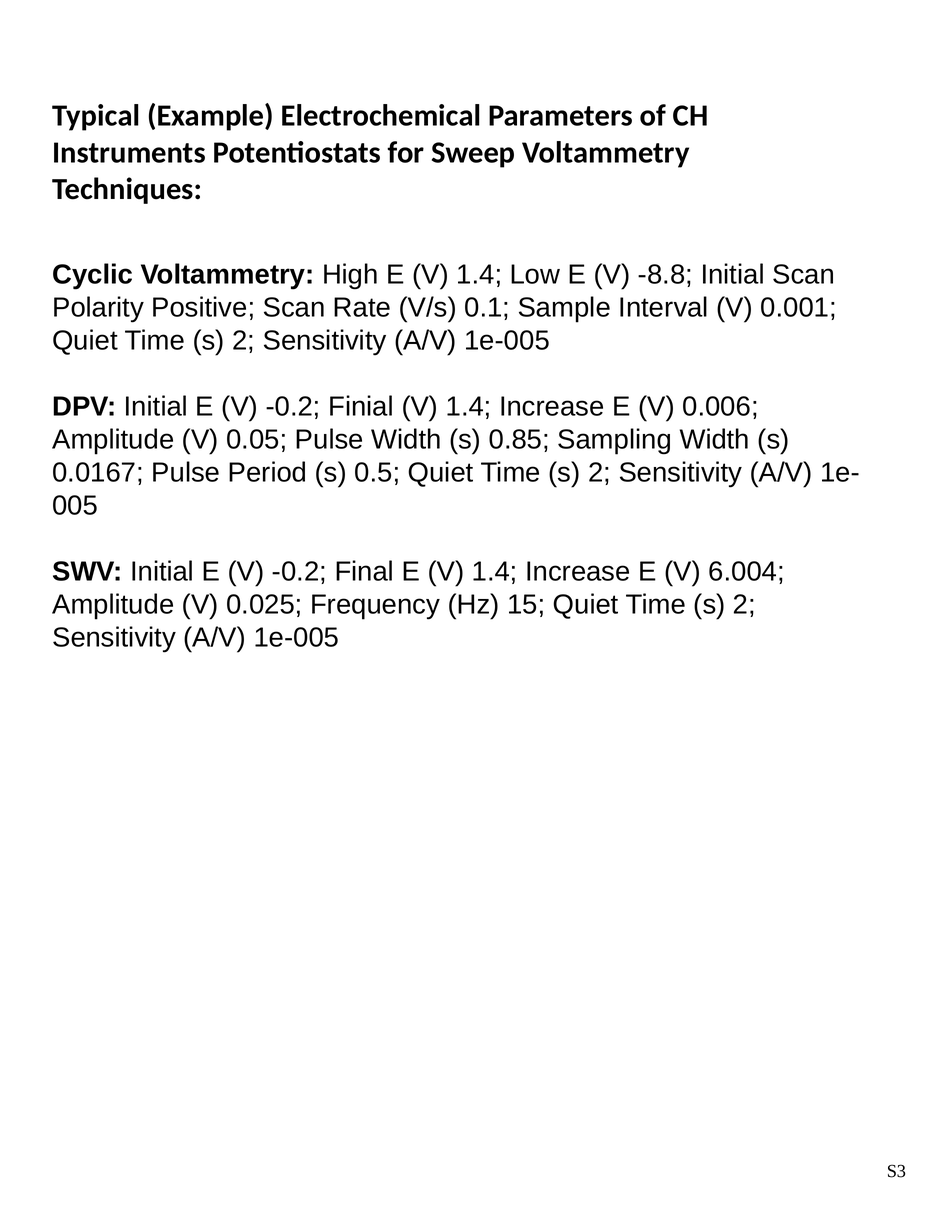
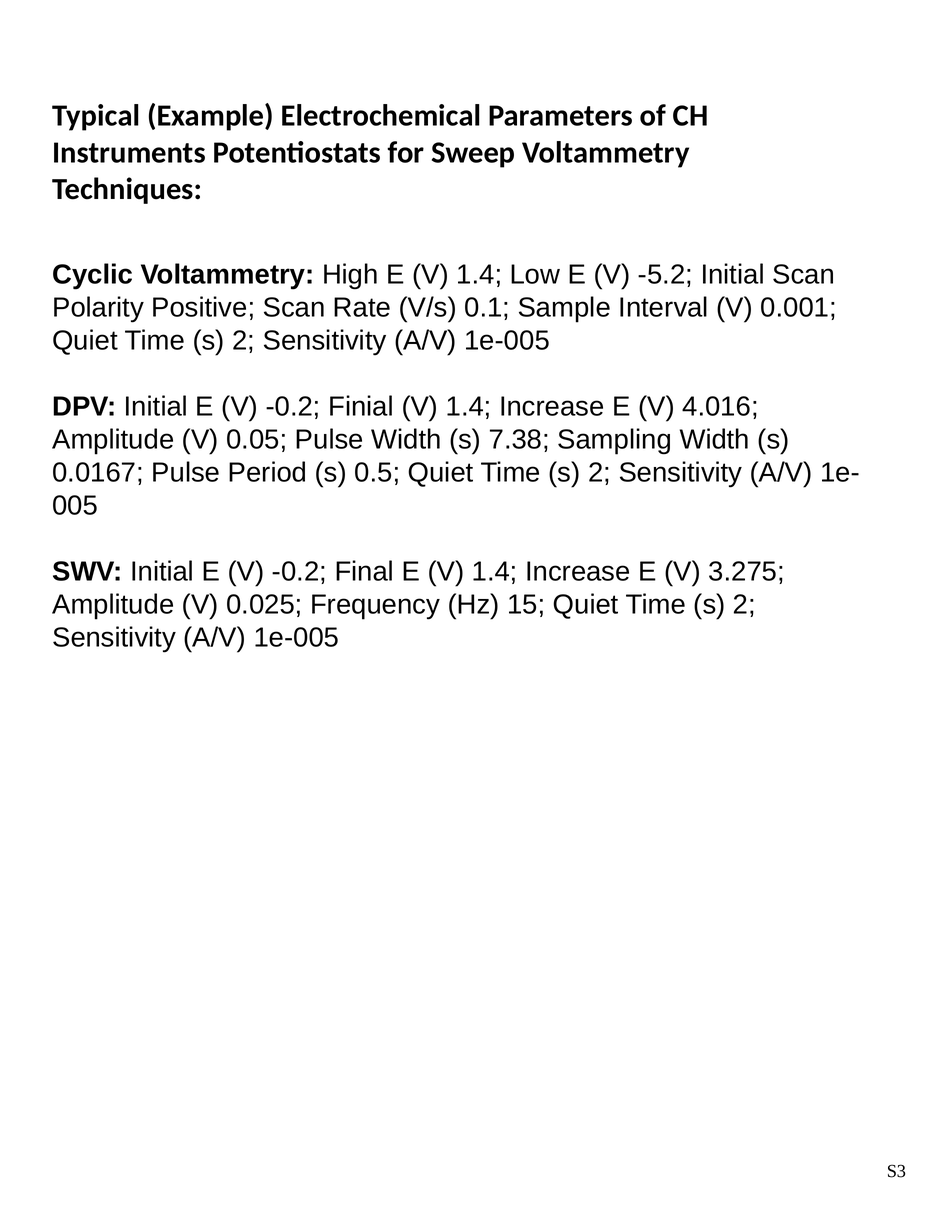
-8.8: -8.8 -> -5.2 (665, 275)
0.006: 0.006 -> 4.016 (720, 407)
0.85: 0.85 -> 7.38 (519, 440)
6.004: 6.004 -> 3.275 (747, 572)
